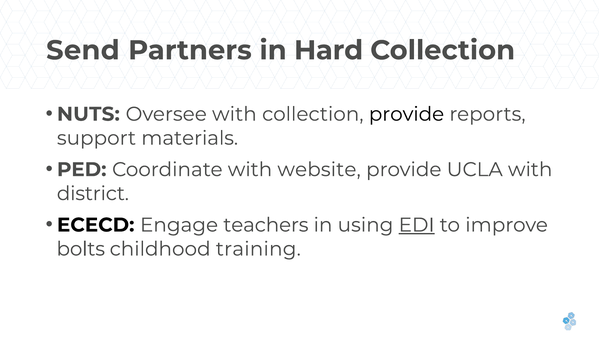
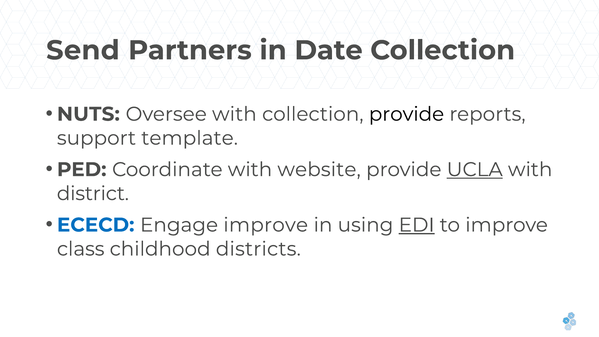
Hard: Hard -> Date (329, 50)
materials: materials -> template (190, 138)
UCLA underline: none -> present (475, 170)
ECECD colour: black -> blue (96, 225)
Engage teachers: teachers -> improve (266, 225)
bolts: bolts -> class (81, 249)
training: training -> districts (258, 249)
